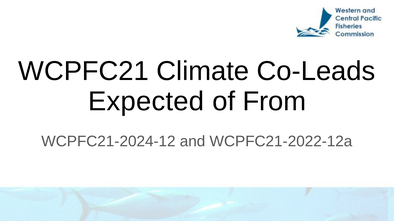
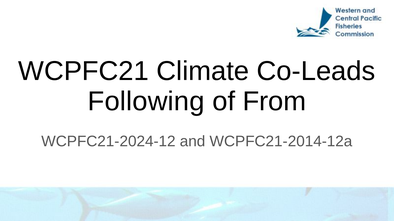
Expected: Expected -> Following (146, 102)
WCPFC21-2022-12a: WCPFC21-2022-12a -> WCPFC21-2014-12a (281, 142)
